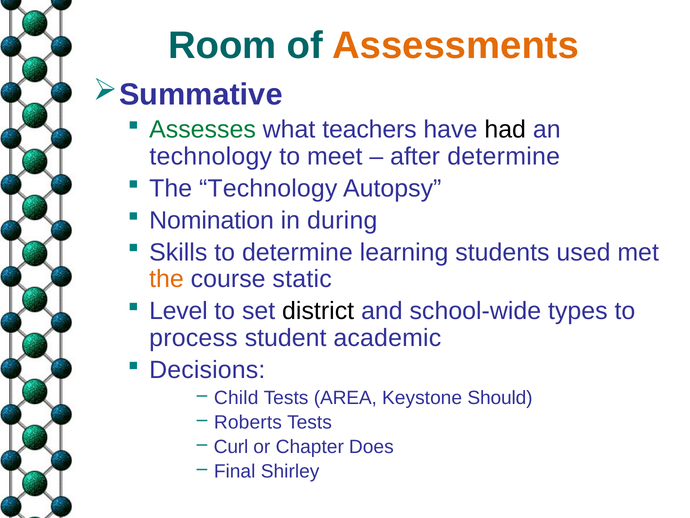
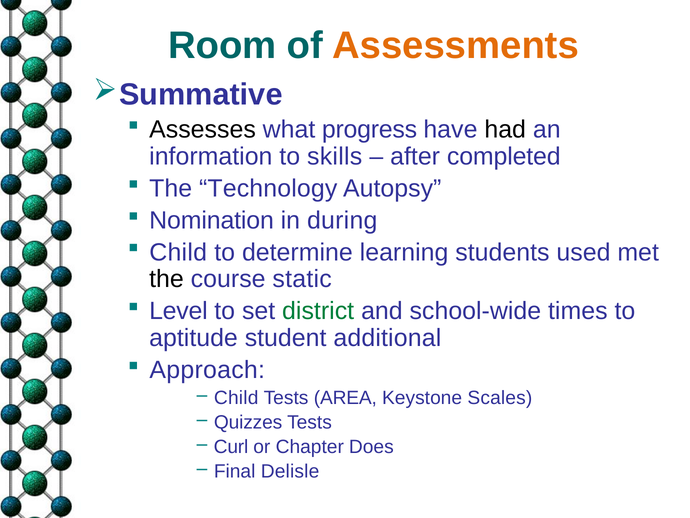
Assesses colour: green -> black (203, 130)
teachers: teachers -> progress (370, 130)
technology: technology -> information (211, 157)
meet: meet -> skills (335, 157)
after determine: determine -> completed (504, 157)
Skills: Skills -> Child (178, 252)
the colour: orange -> black (167, 279)
district colour: black -> green (318, 311)
types: types -> times (578, 311)
process: process -> aptitude (194, 338)
academic: academic -> additional (387, 338)
Decisions: Decisions -> Approach (207, 370)
Should: Should -> Scales (500, 397)
Roberts: Roberts -> Quizzes (248, 422)
Shirley: Shirley -> Delisle (290, 471)
